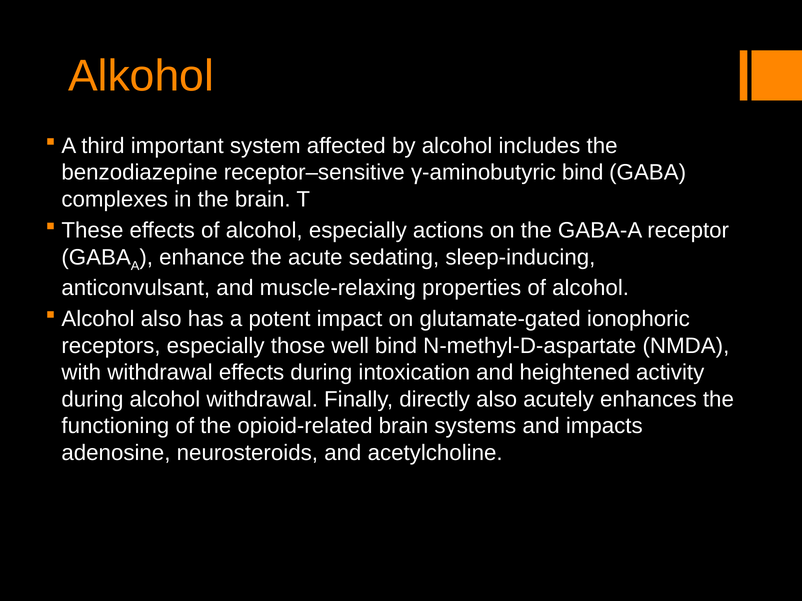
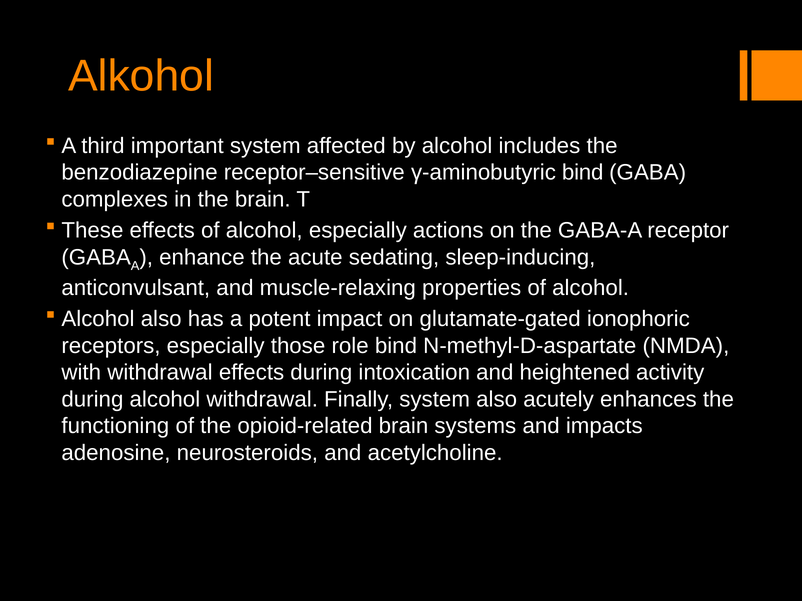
well: well -> role (350, 346)
Finally directly: directly -> system (435, 400)
